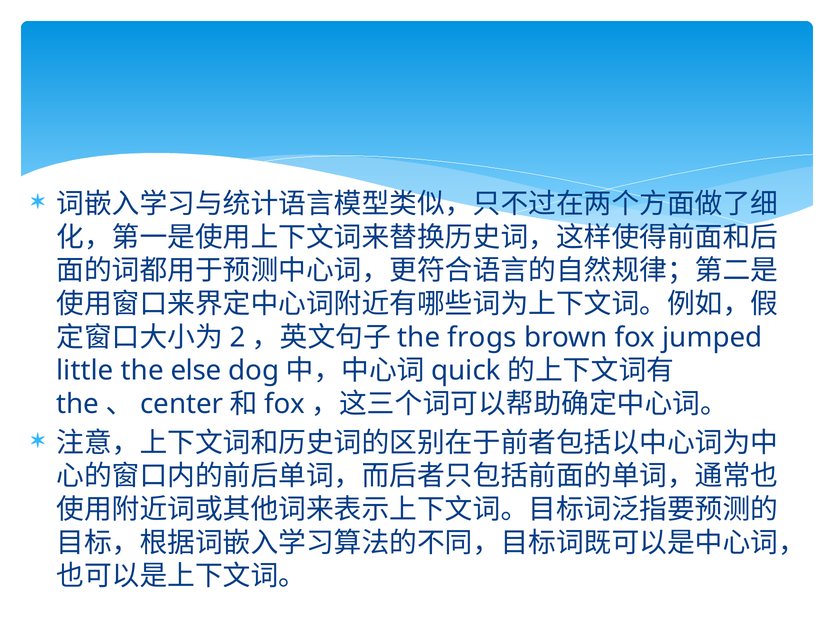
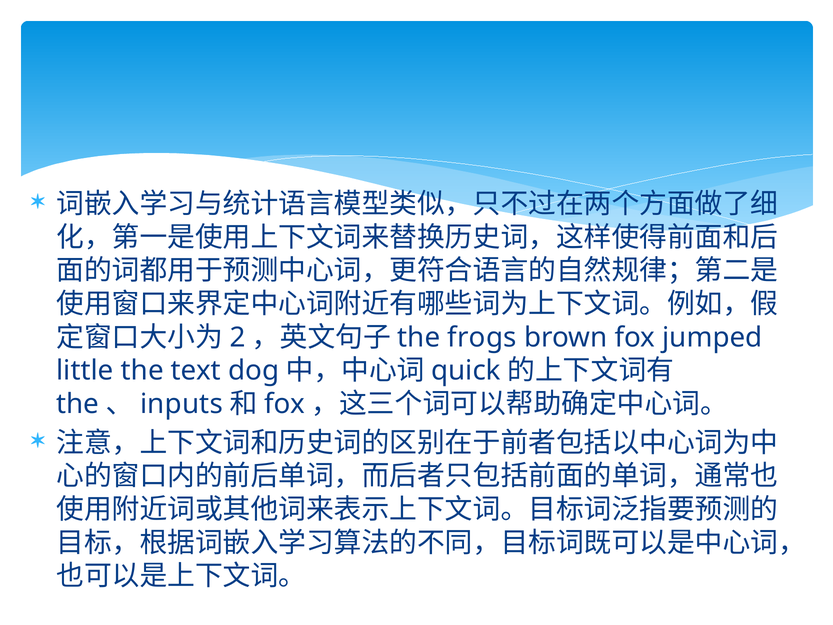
else: else -> text (196, 371)
center: center -> inputs (182, 404)
